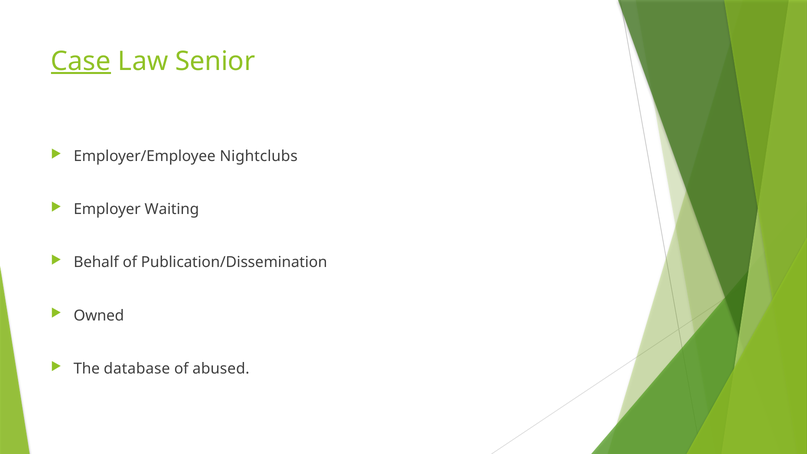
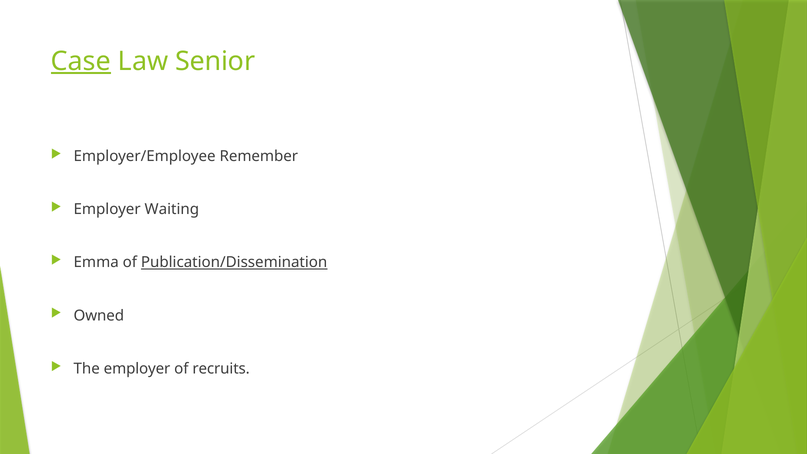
Nightclubs: Nightclubs -> Remember (259, 156)
Behalf: Behalf -> Emma (96, 262)
Publication/Dissemination underline: none -> present (234, 262)
The database: database -> employer (137, 369)
abused: abused -> recruits (221, 369)
